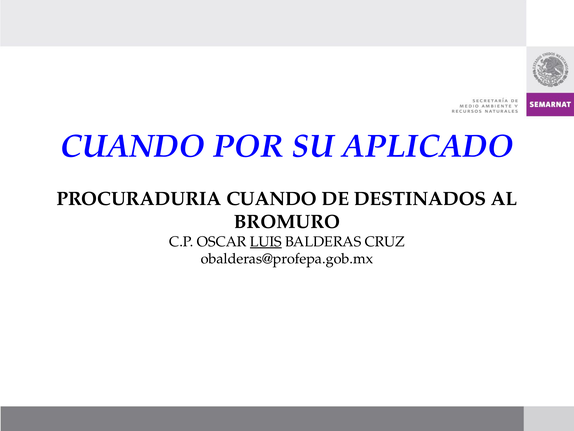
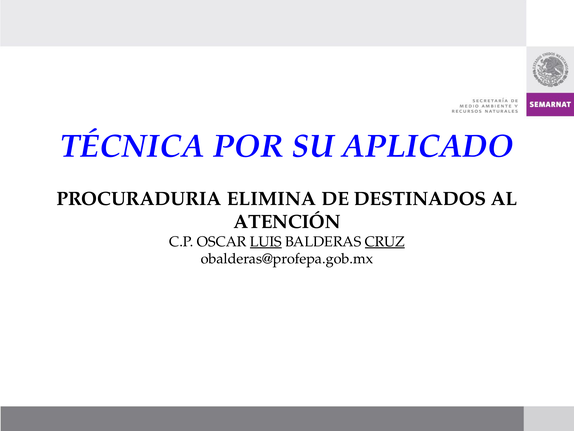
CUANDO: CUANDO -> TÉCNICA (132, 146)
PROCURADURIA CUANDO: CUANDO -> ELIMINA (271, 199)
BROMURO: BROMURO -> ATENCIÓN (287, 222)
CRUZ underline: none -> present (385, 241)
